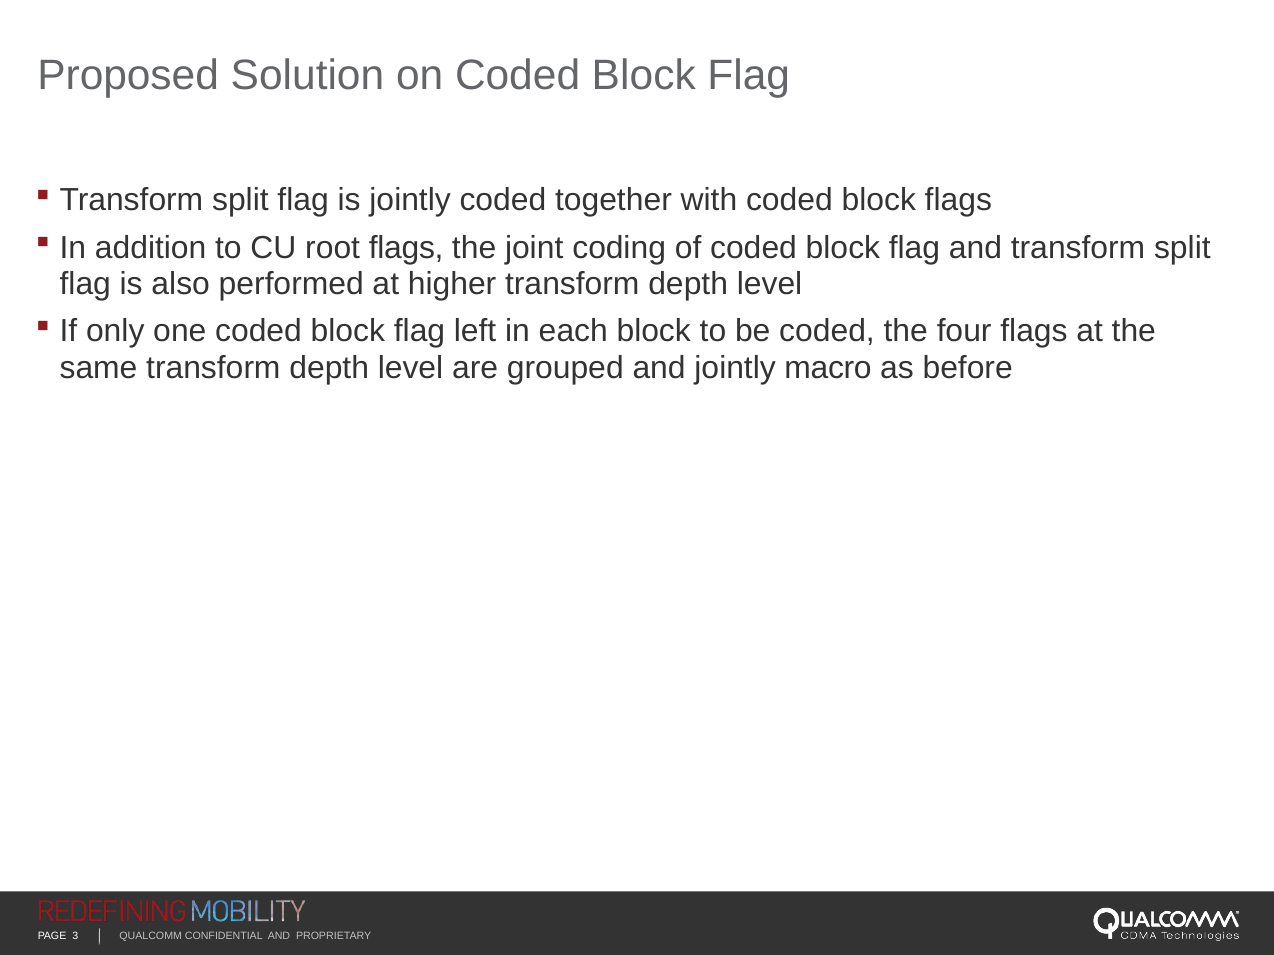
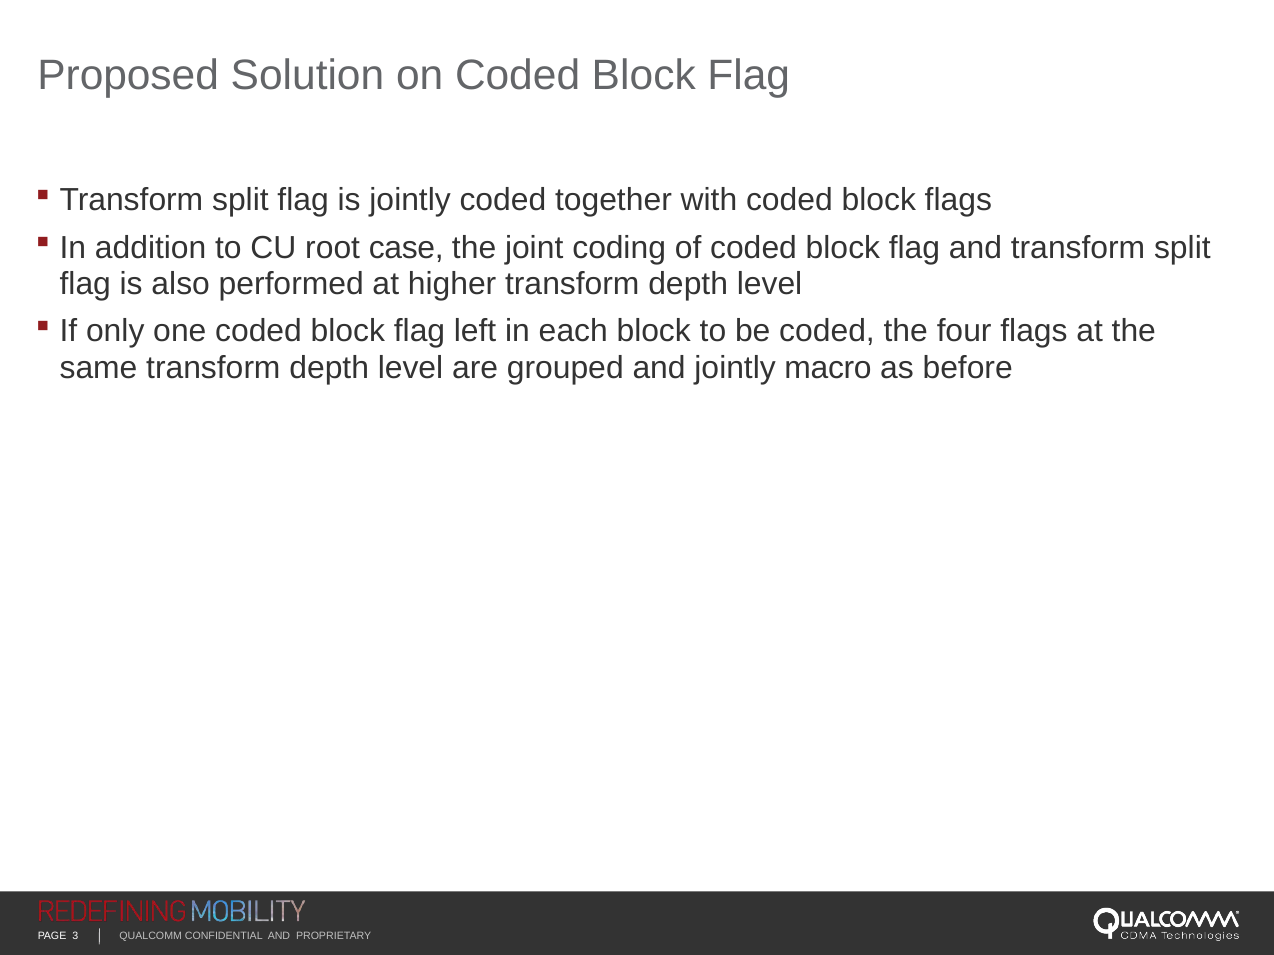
root flags: flags -> case (406, 248)
